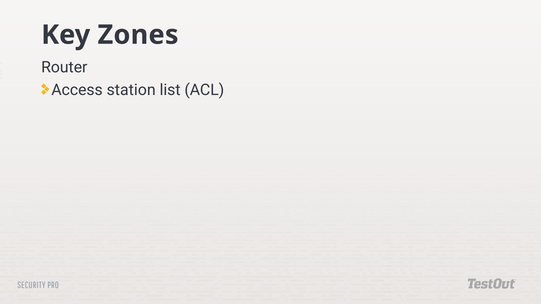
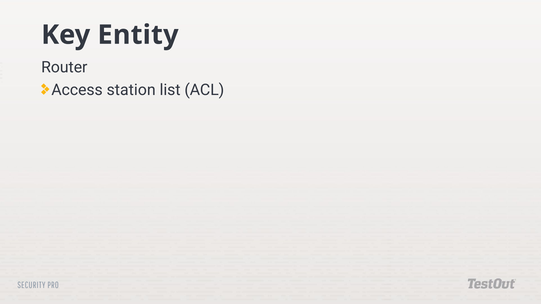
Zones: Zones -> Entity (138, 35)
